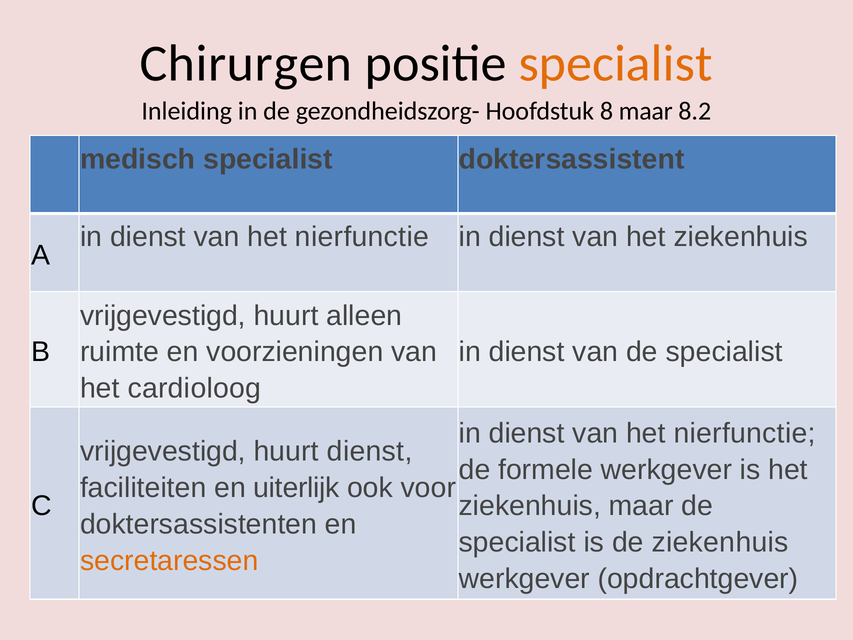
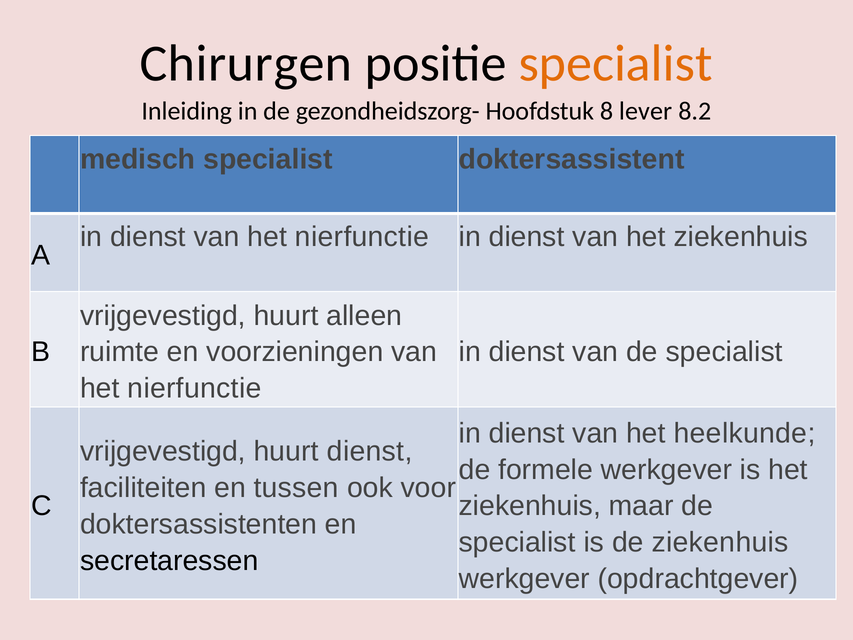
8 maar: maar -> lever (646, 111)
cardioloog: cardioloog -> nierfunctie (194, 388)
nierfunctie: nierfunctie -> heelkunde (745, 433)
uiterlijk: uiterlijk -> tussen (296, 488)
secretaressen colour: orange -> black (169, 561)
